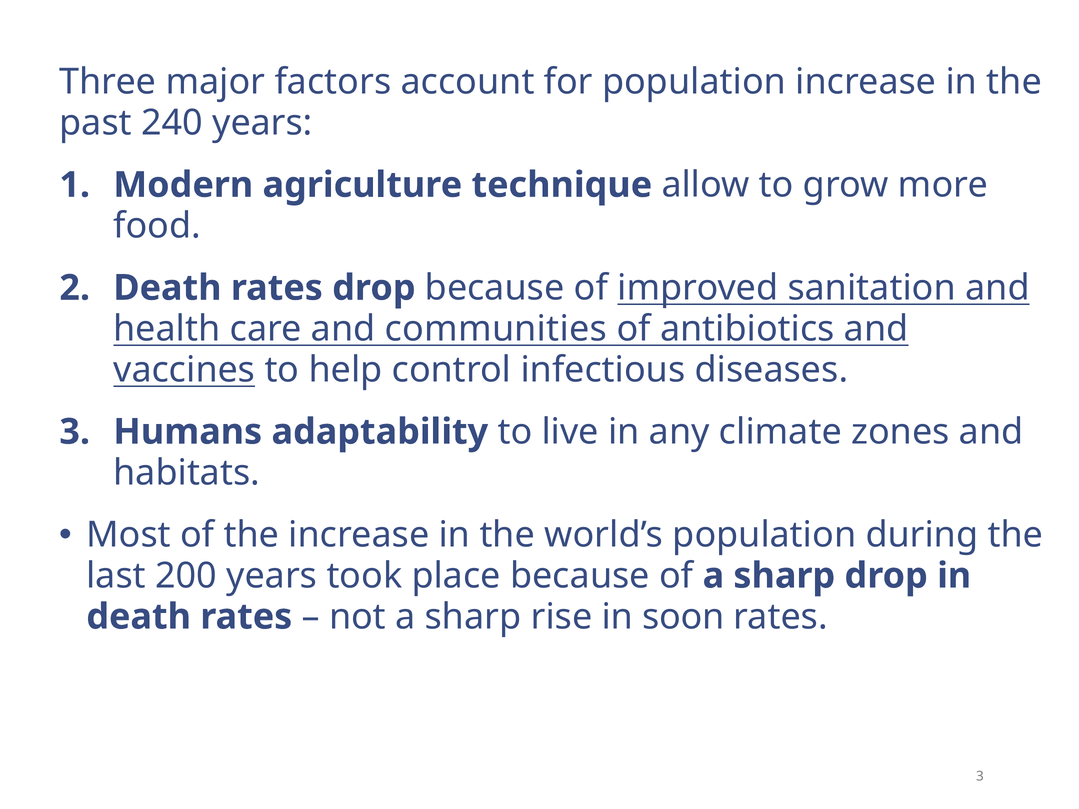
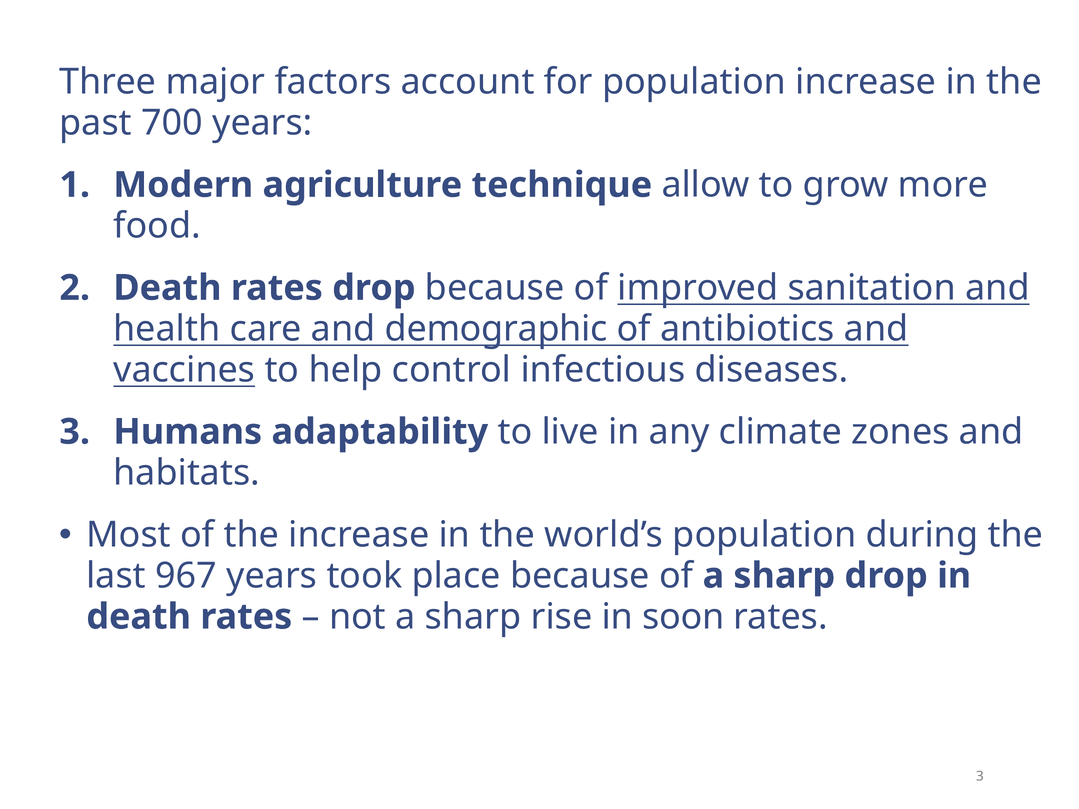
240: 240 -> 700 (172, 123)
communities: communities -> demographic (496, 329)
200: 200 -> 967 (186, 576)
